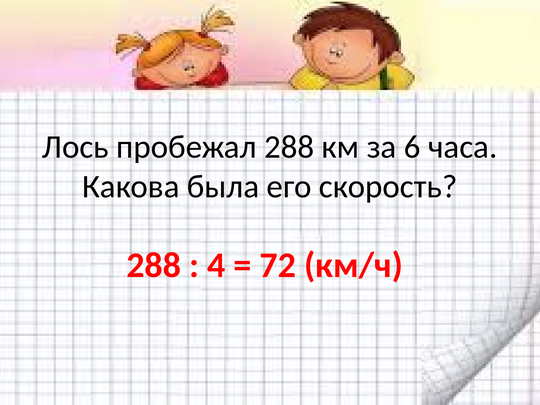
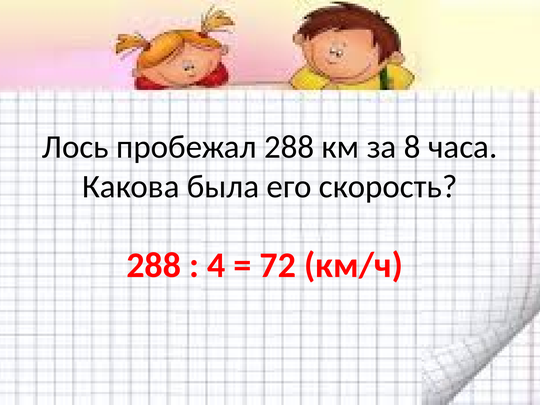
6: 6 -> 8 (412, 147)
